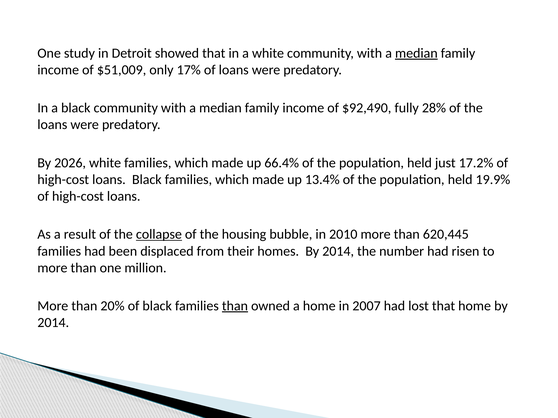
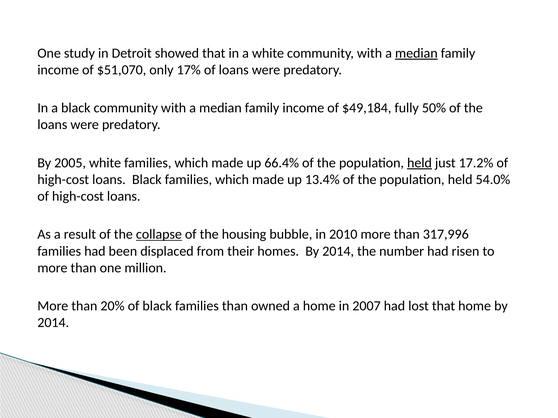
$51,009: $51,009 -> $51,070 (122, 70)
$92,490: $92,490 -> $49,184 (367, 108)
28%: 28% -> 50% (434, 108)
2026: 2026 -> 2005 (70, 163)
held underline: none -> present (420, 163)
19.9%: 19.9% -> 54.0% (493, 180)
620,445: 620,445 -> 317,996 (446, 235)
than underline: present -> none (235, 306)
